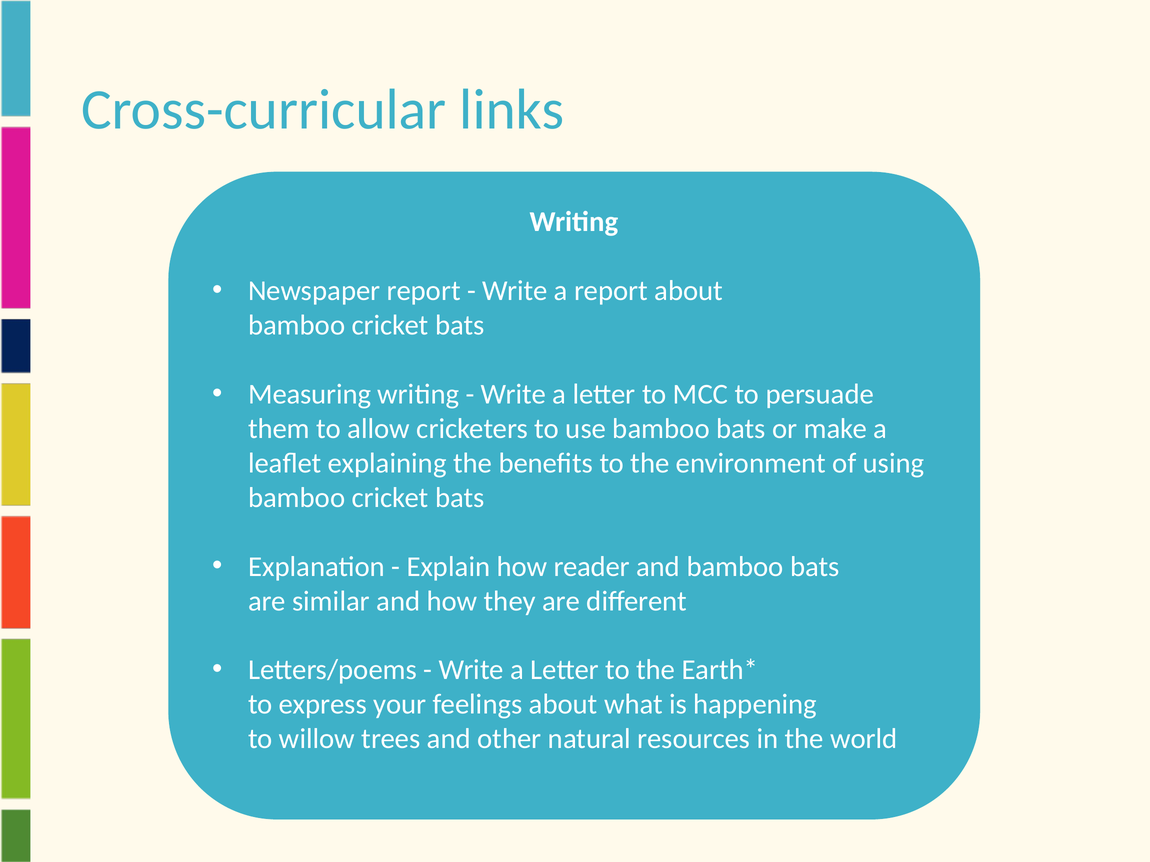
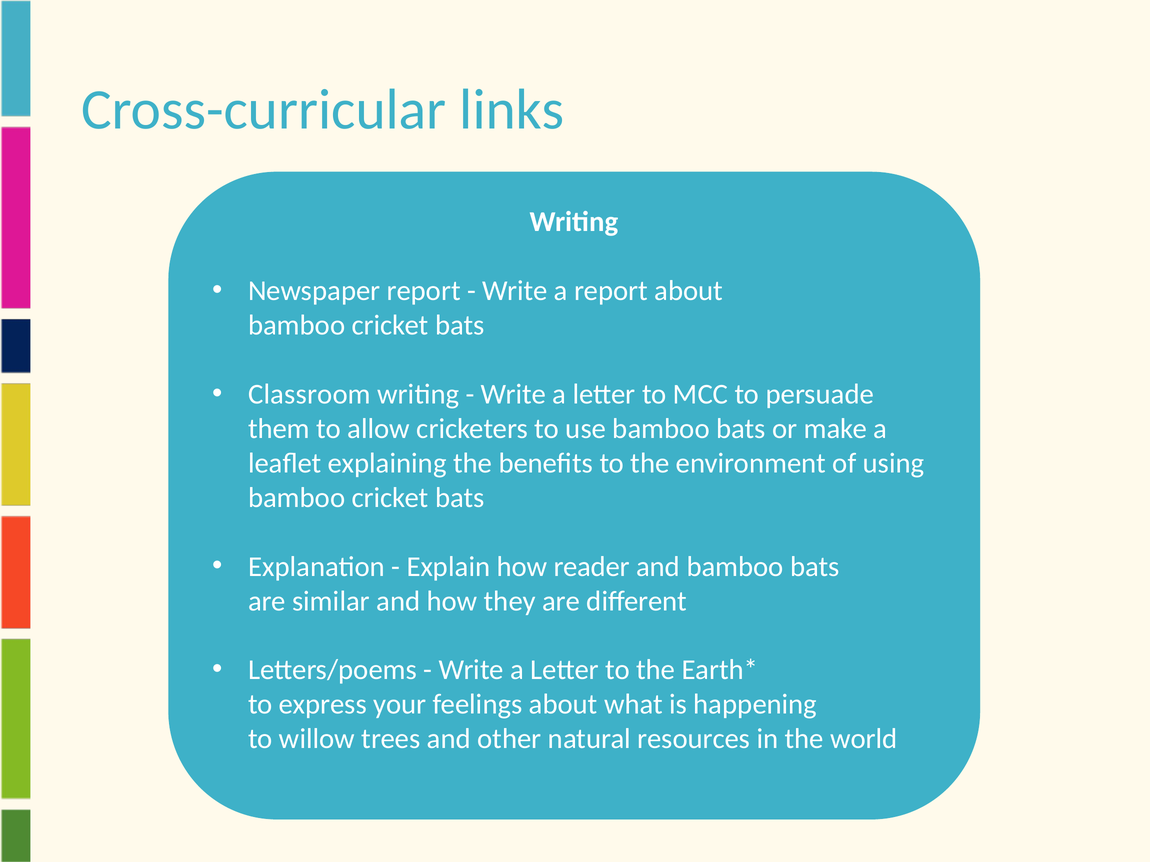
Measuring: Measuring -> Classroom (309, 394)
